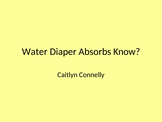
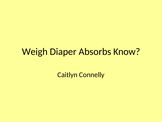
Water: Water -> Weigh (35, 51)
